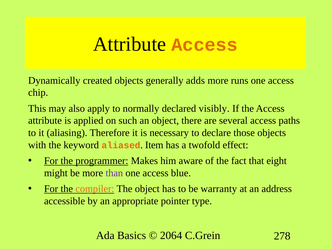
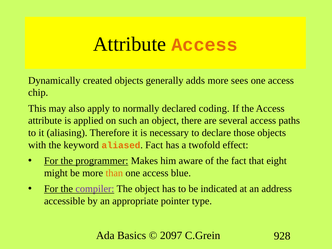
runs: runs -> sees (240, 80)
visibly: visibly -> coding (214, 108)
Item: Item -> Fact (154, 145)
than colour: purple -> orange (114, 173)
compiler colour: orange -> purple (95, 189)
warranty: warranty -> indicated (219, 189)
2064: 2064 -> 2097 (171, 236)
278: 278 -> 928 (282, 236)
